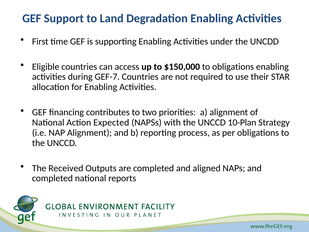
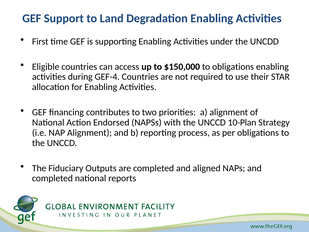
GEF-7: GEF-7 -> GEF-4 (107, 77)
Expected: Expected -> Endorsed (111, 122)
Received: Received -> Fiduciary (66, 168)
